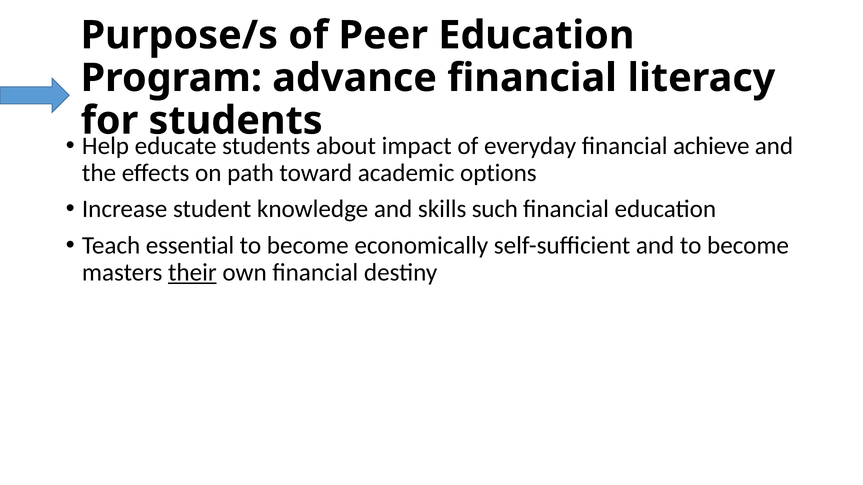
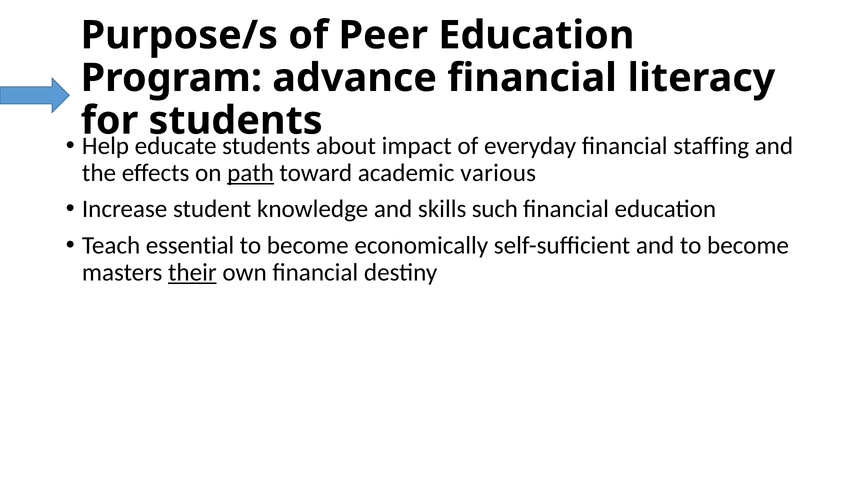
achieve: achieve -> staffing (711, 146)
path underline: none -> present (251, 173)
options: options -> various (498, 173)
